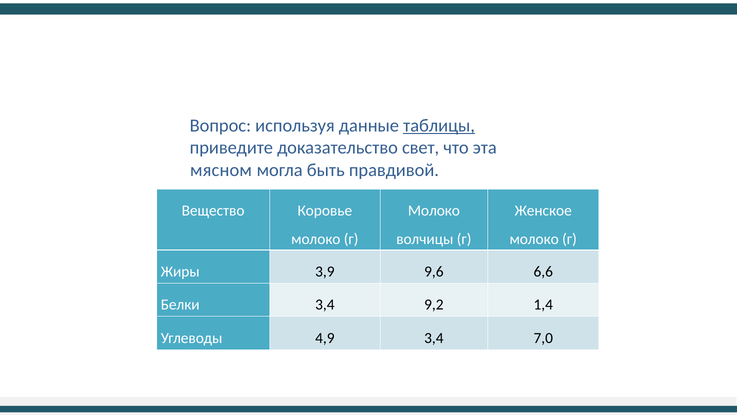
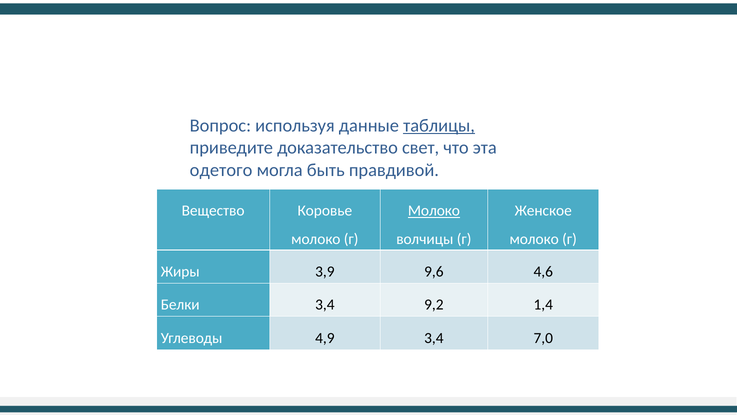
мясном: мясном -> одетого (221, 170)
Молоко underline: none -> present (434, 211)
6,6: 6,6 -> 4,6 (543, 271)
